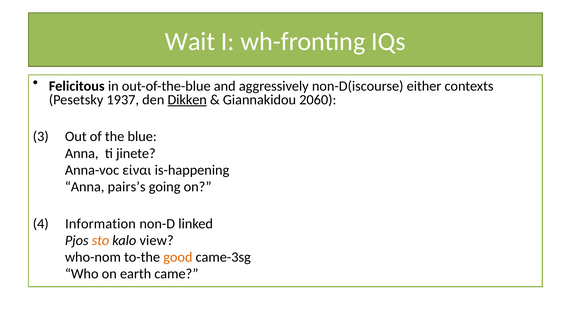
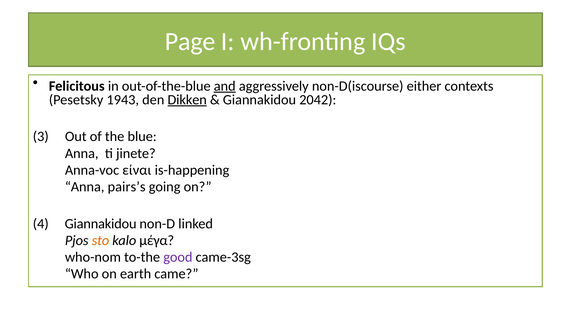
Wait: Wait -> Page (190, 41)
and underline: none -> present (225, 86)
1937: 1937 -> 1943 (123, 100)
2060: 2060 -> 2042 (318, 100)
4 Information: Information -> Giannakidou (101, 224)
view: view -> μέγα (157, 241)
good colour: orange -> purple (178, 257)
